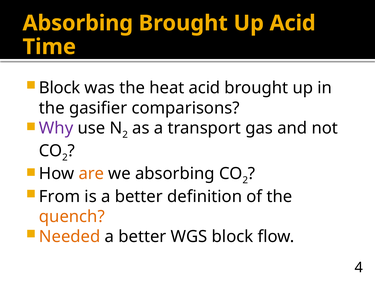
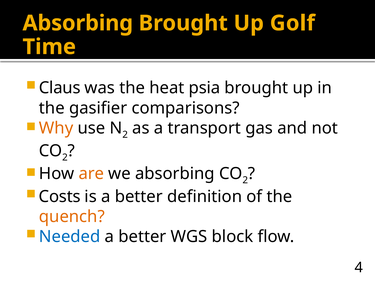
Up Acid: Acid -> Golf (292, 23)
Block: Block -> Claus (60, 88)
heat acid: acid -> psia (204, 88)
Why colour: purple -> orange (56, 128)
From: From -> Costs (60, 196)
Needed colour: orange -> blue (70, 236)
